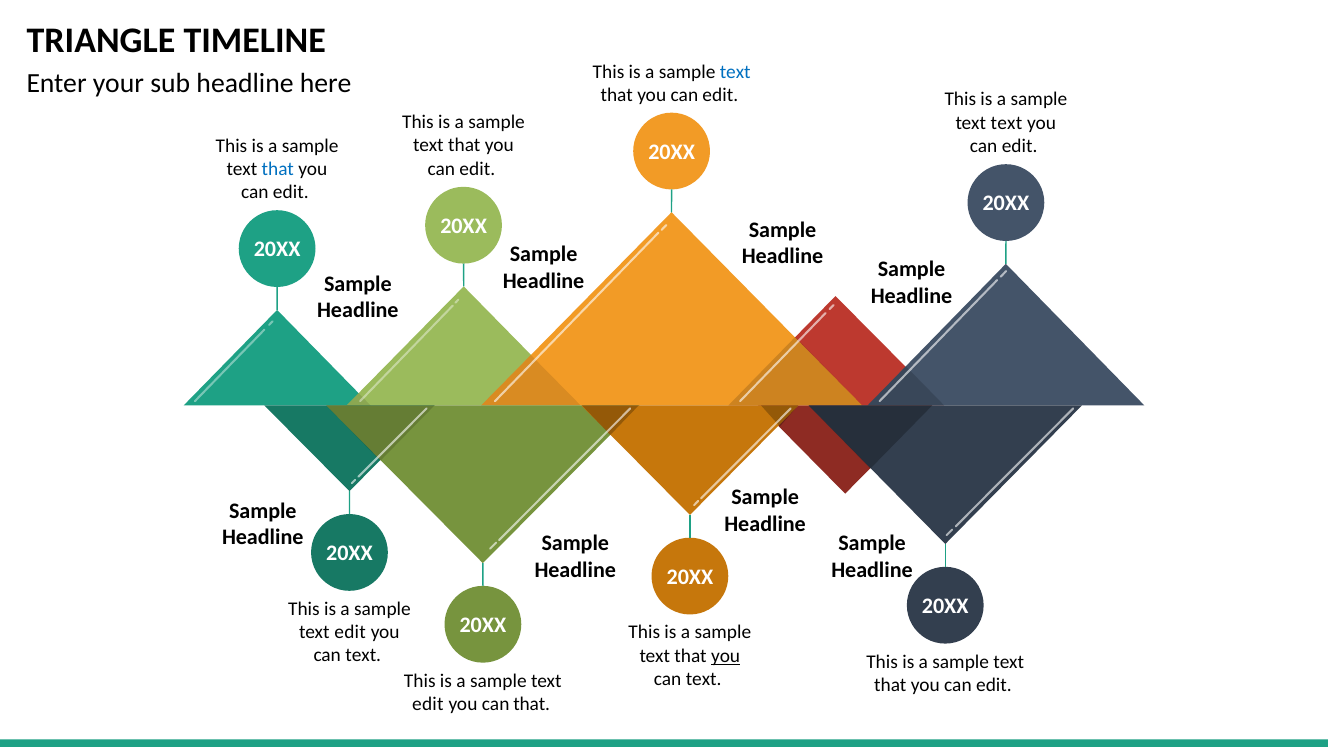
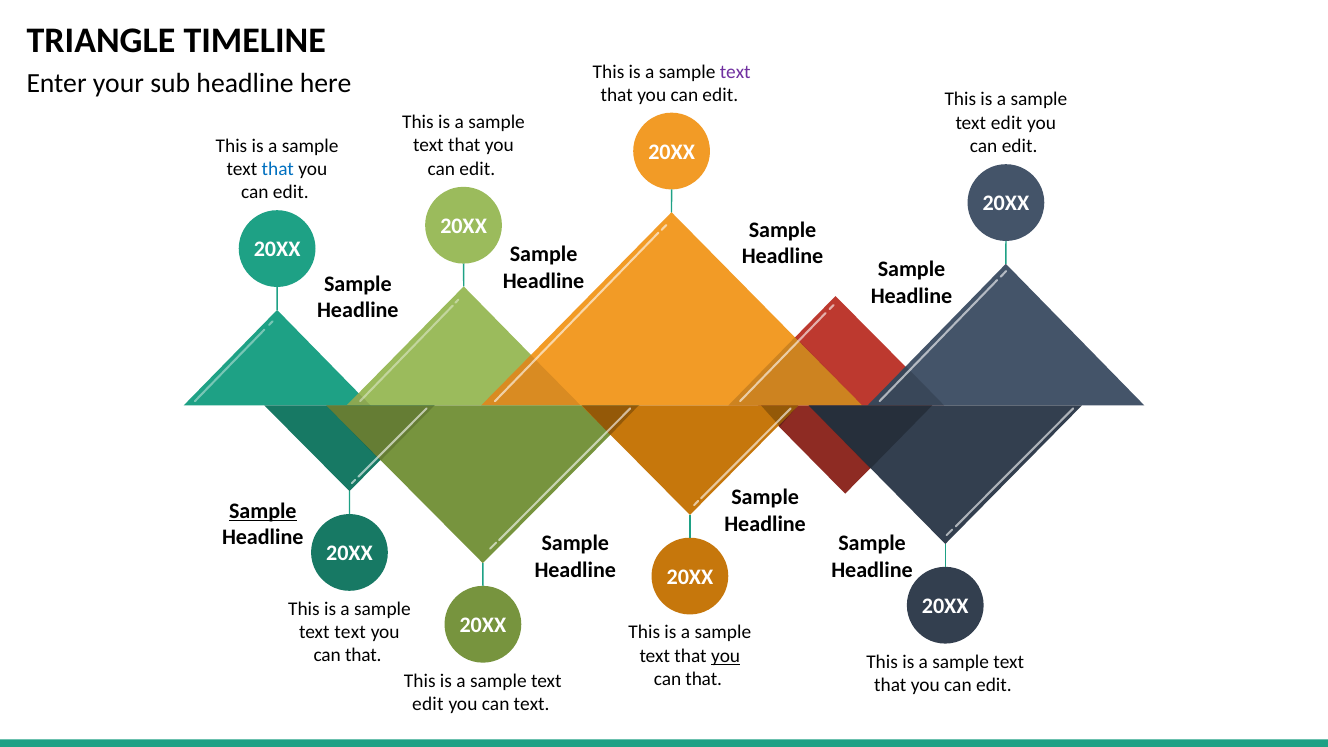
text colour: blue -> purple (735, 72)
text: text -> edit (1007, 123)
Sample underline: none -> present (263, 511)
edit: edit -> text (350, 632)
text: text -> that (363, 656)
text: text -> that (704, 679)
can that: that -> text (532, 704)
